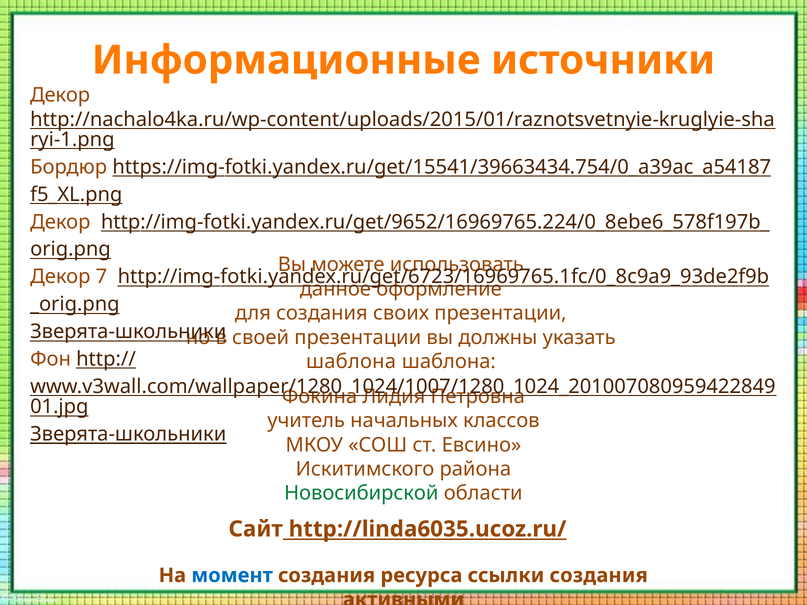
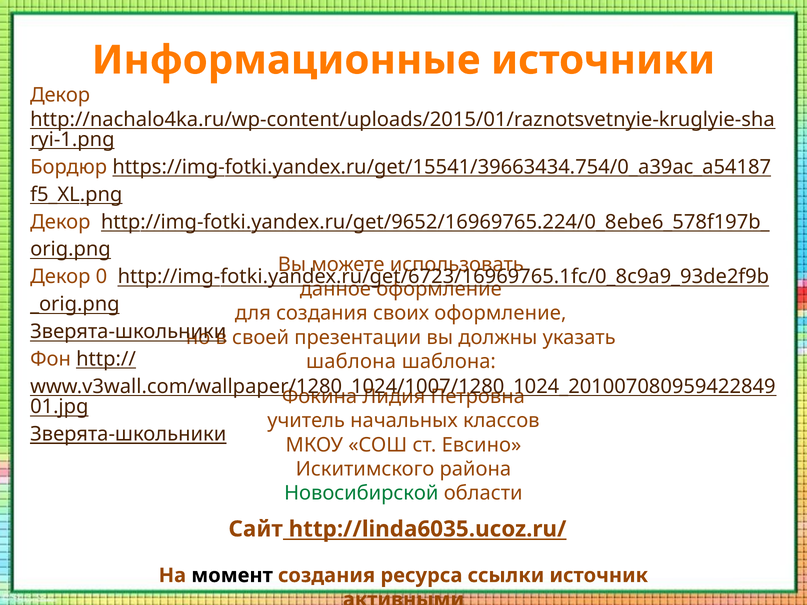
7: 7 -> 0 (101, 277)
своих презентации: презентации -> оформление (500, 313)
момент colour: blue -> black (232, 576)
ссылки создания: создания -> источник (599, 576)
